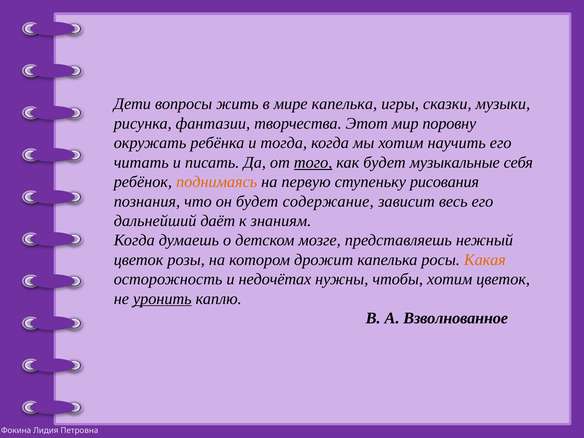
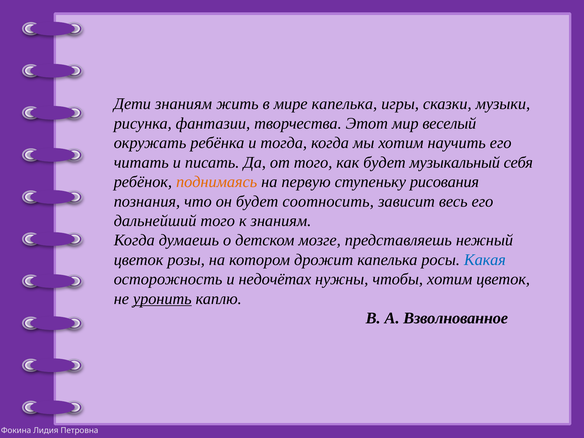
Дети вопросы: вопросы -> знаниям (184, 104)
поровну: поровну -> веселый (449, 123)
того underline: present -> none (313, 162)
музыкальные: музыкальные -> музыкальный (455, 162)
содержание: содержание -> соотносить (328, 201)
дальнейший даёт: даёт -> того (218, 221)
Какая colour: orange -> blue (485, 260)
